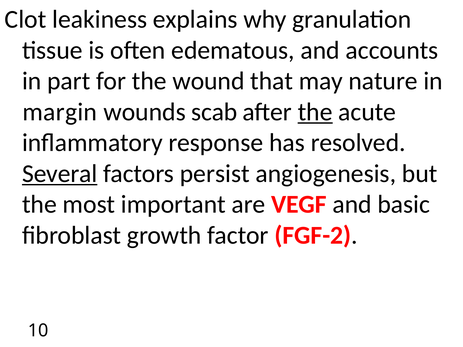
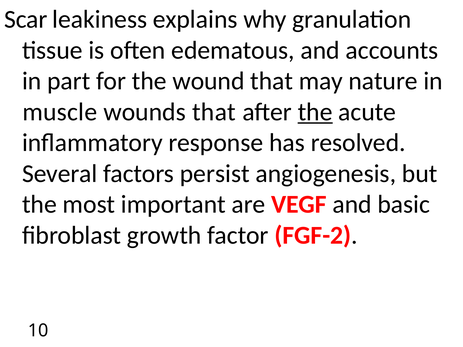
Clot: Clot -> Scar (26, 20)
margin: margin -> muscle (60, 112)
wounds scab: scab -> that (214, 112)
Several underline: present -> none (60, 174)
